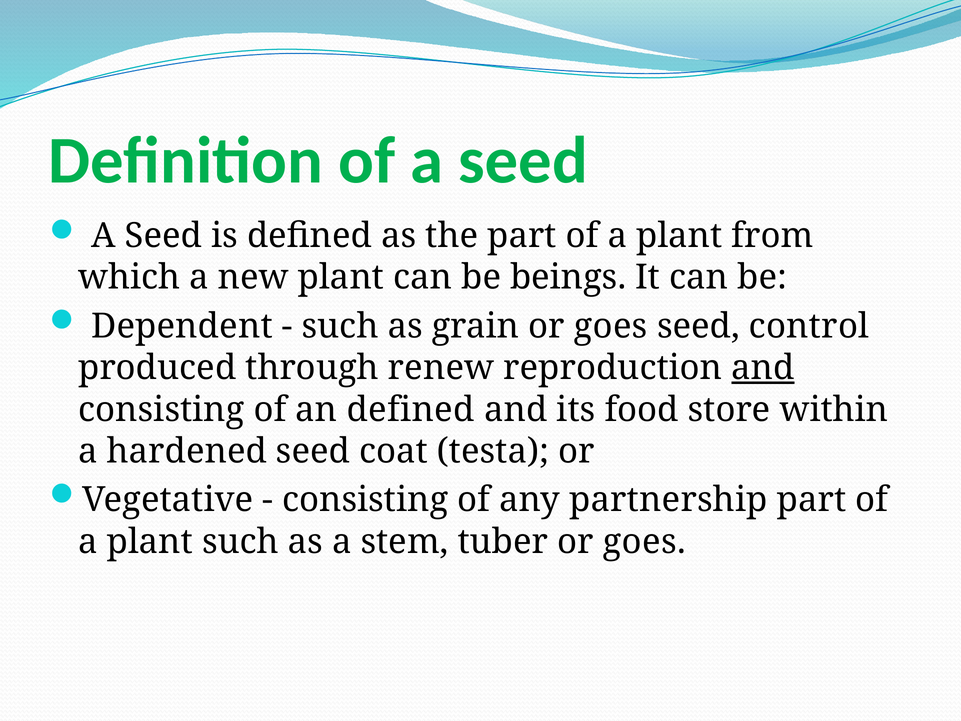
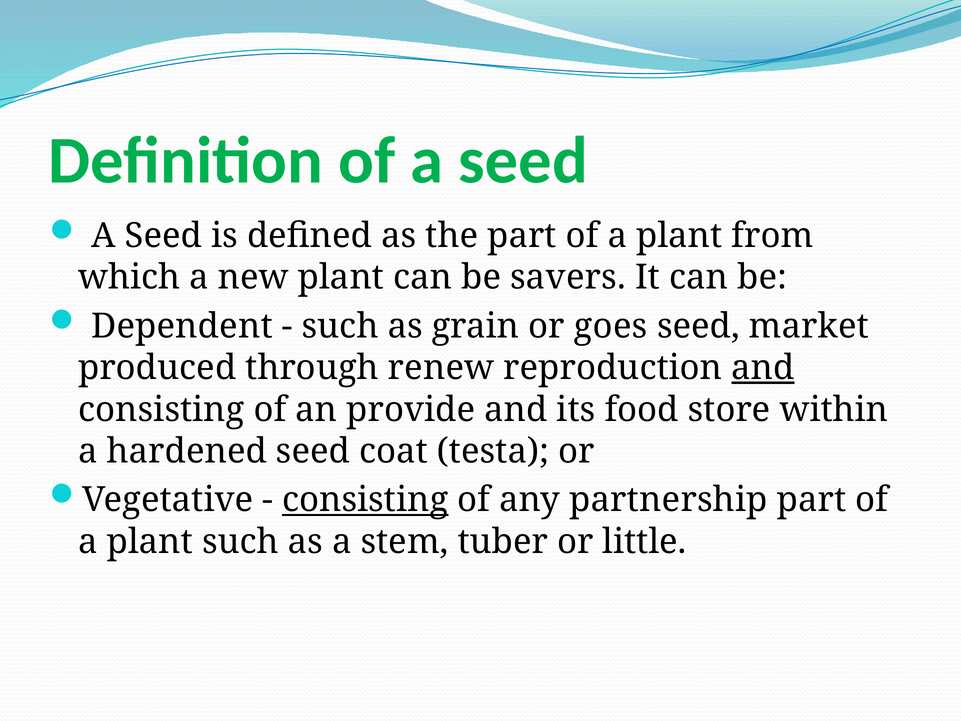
beings: beings -> savers (568, 277)
control: control -> market (809, 326)
an defined: defined -> provide (411, 409)
consisting underline: none -> present (365, 500)
tuber or goes: goes -> little (645, 542)
